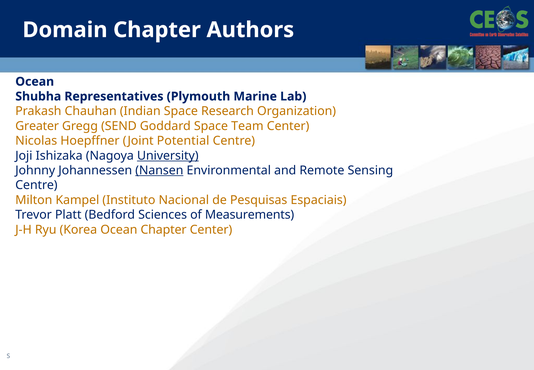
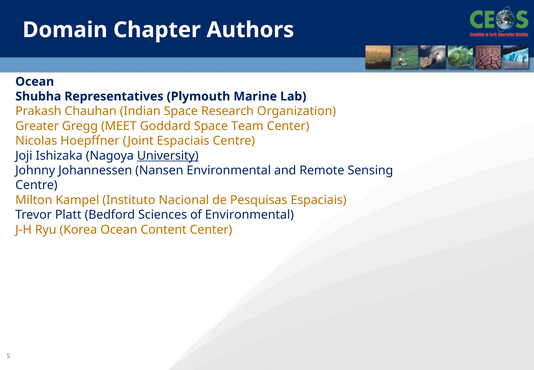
SEND: SEND -> MEET (119, 126)
Joint Potential: Potential -> Espaciais (183, 141)
Nansen underline: present -> none (159, 170)
of Measurements: Measurements -> Environmental (249, 215)
Ocean Chapter: Chapter -> Content (164, 229)
